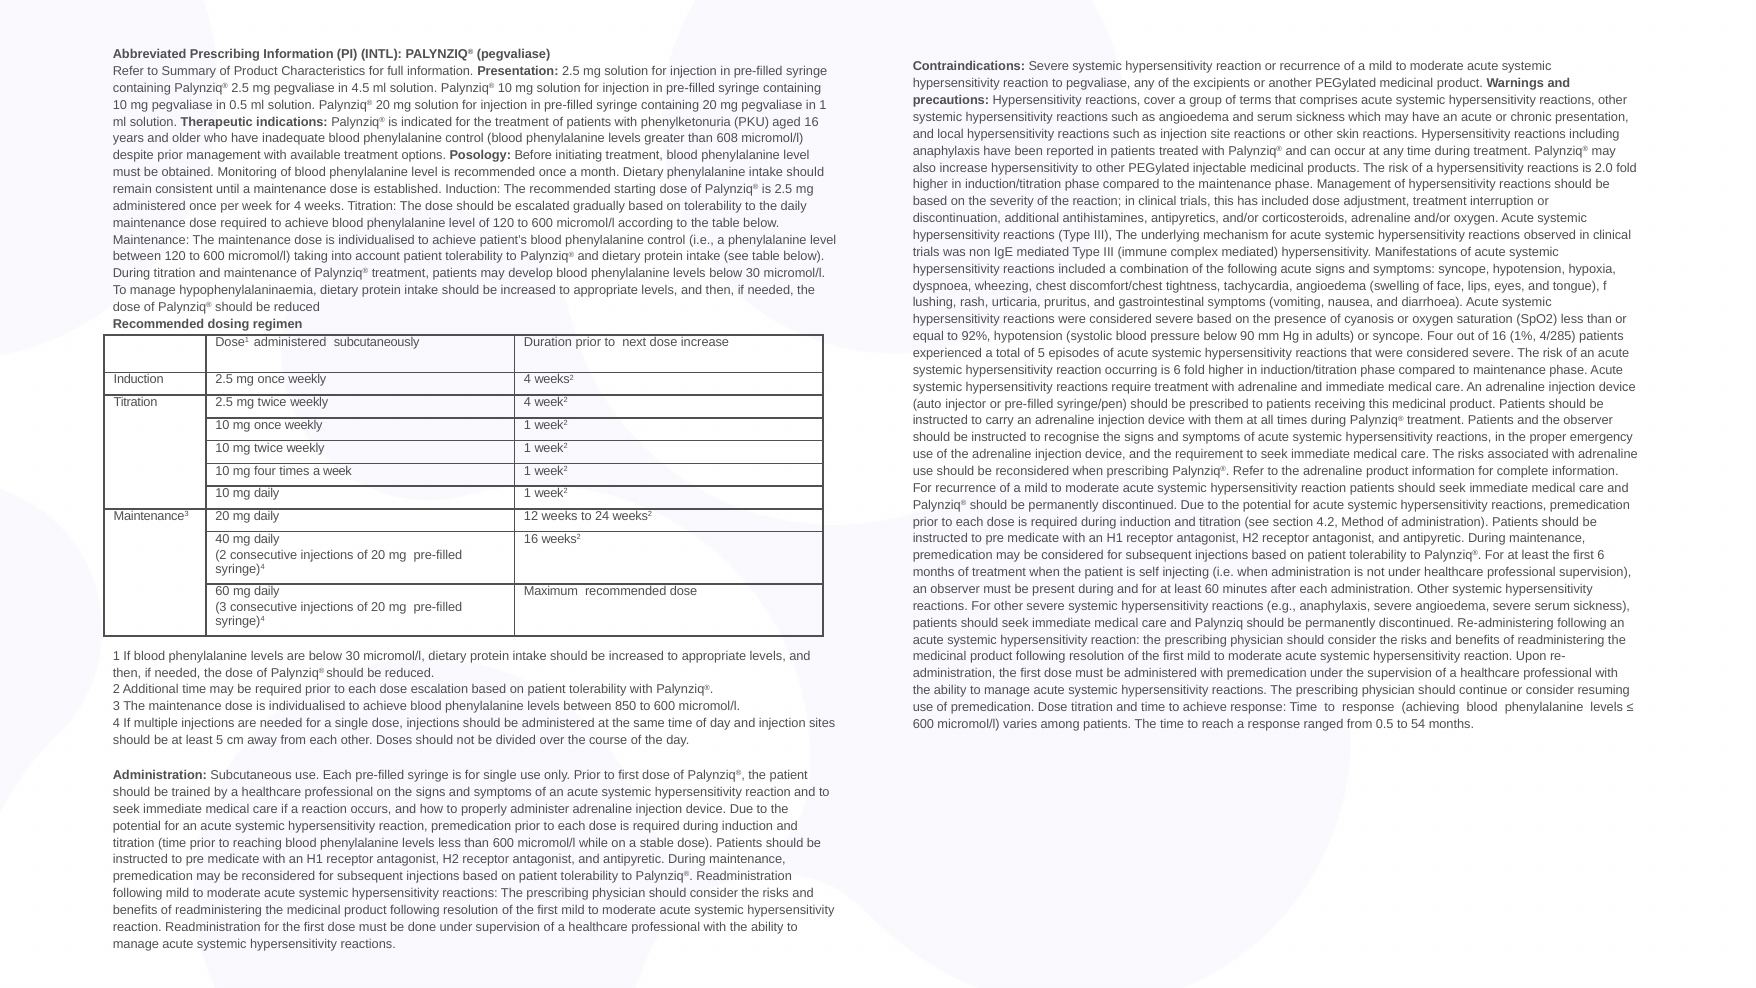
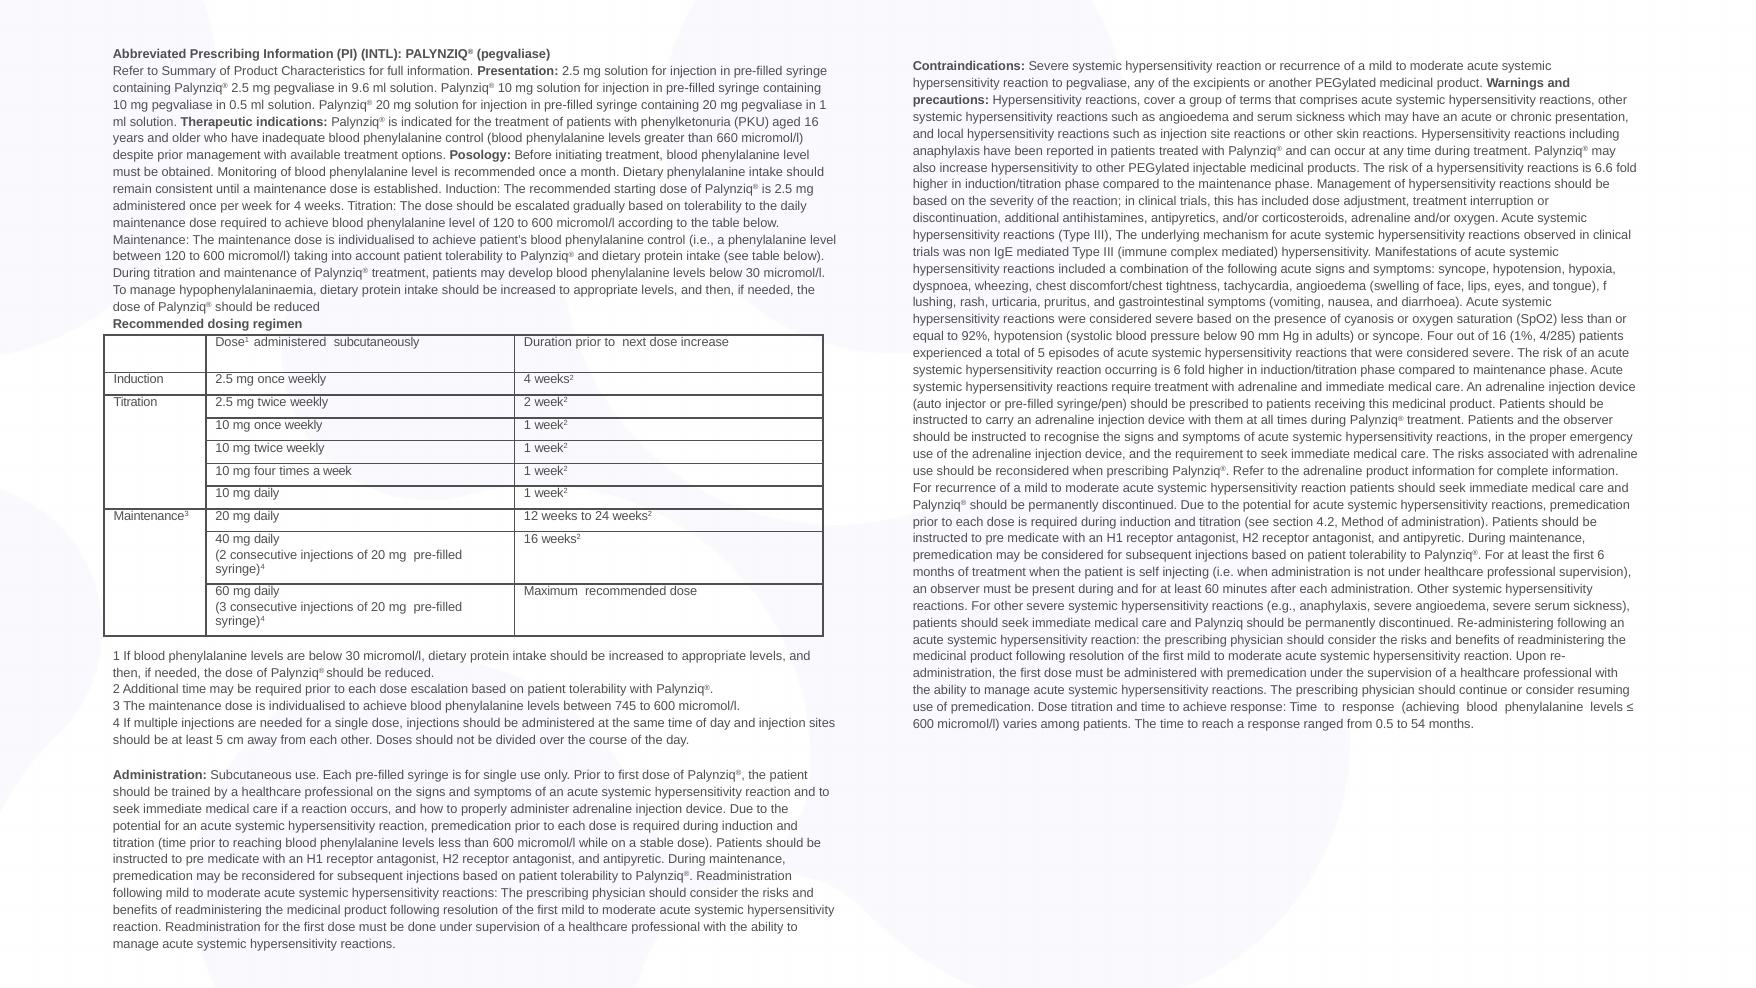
4.5: 4.5 -> 9.6 (361, 88)
608: 608 -> 660 (727, 139)
2.0: 2.0 -> 6.6 (1604, 168)
twice weekly 4: 4 -> 2 (528, 402)
850: 850 -> 745 (626, 706)
